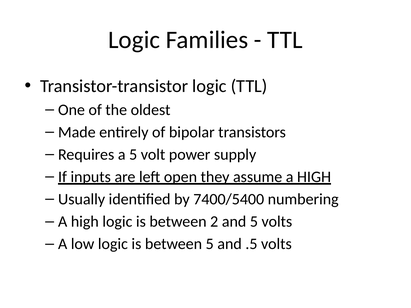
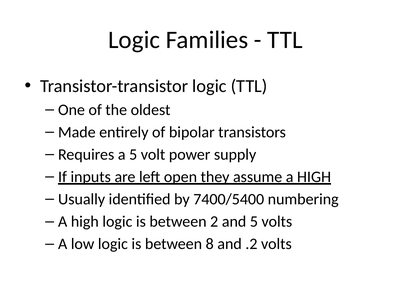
between 5: 5 -> 8 (210, 244)
.5: .5 -> .2 (251, 244)
